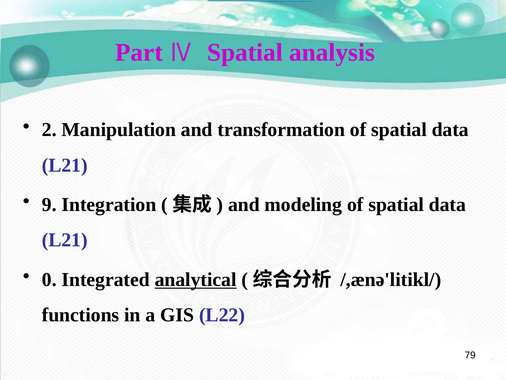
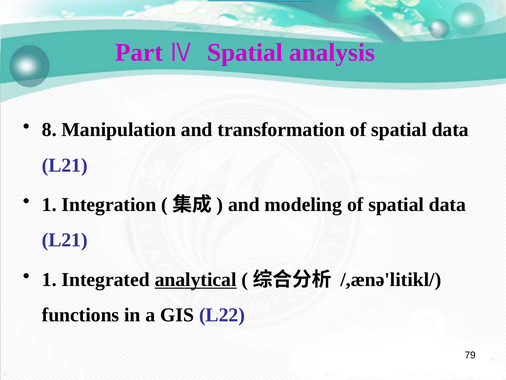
2: 2 -> 8 (49, 130)
9: 9 -> 1 (49, 204)
0: 0 -> 1 (49, 279)
